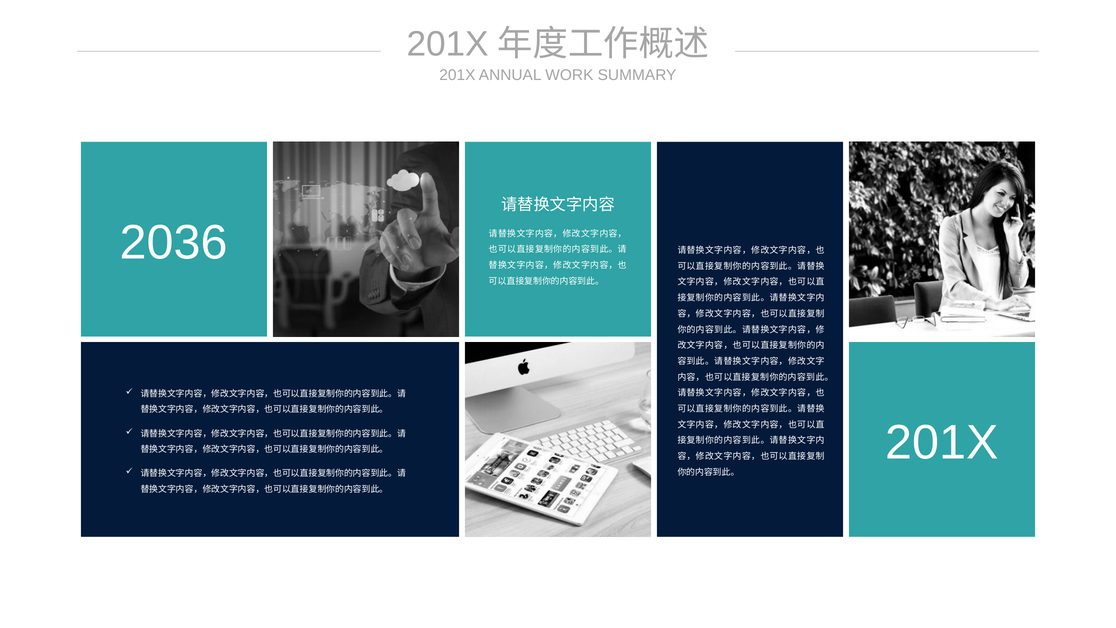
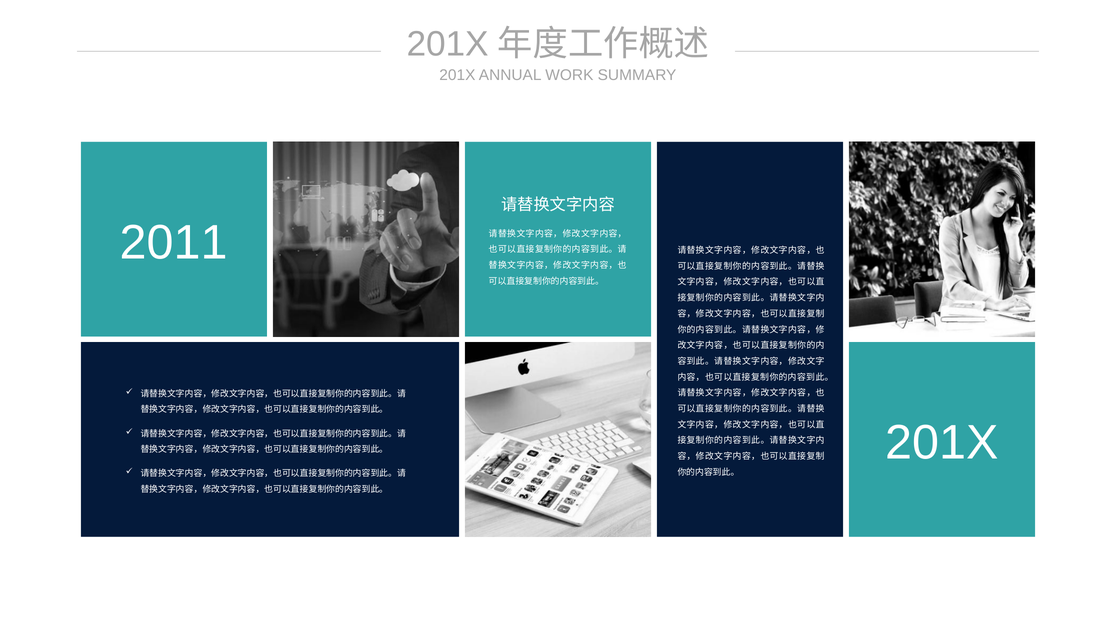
2036: 2036 -> 2011 (174, 242)
